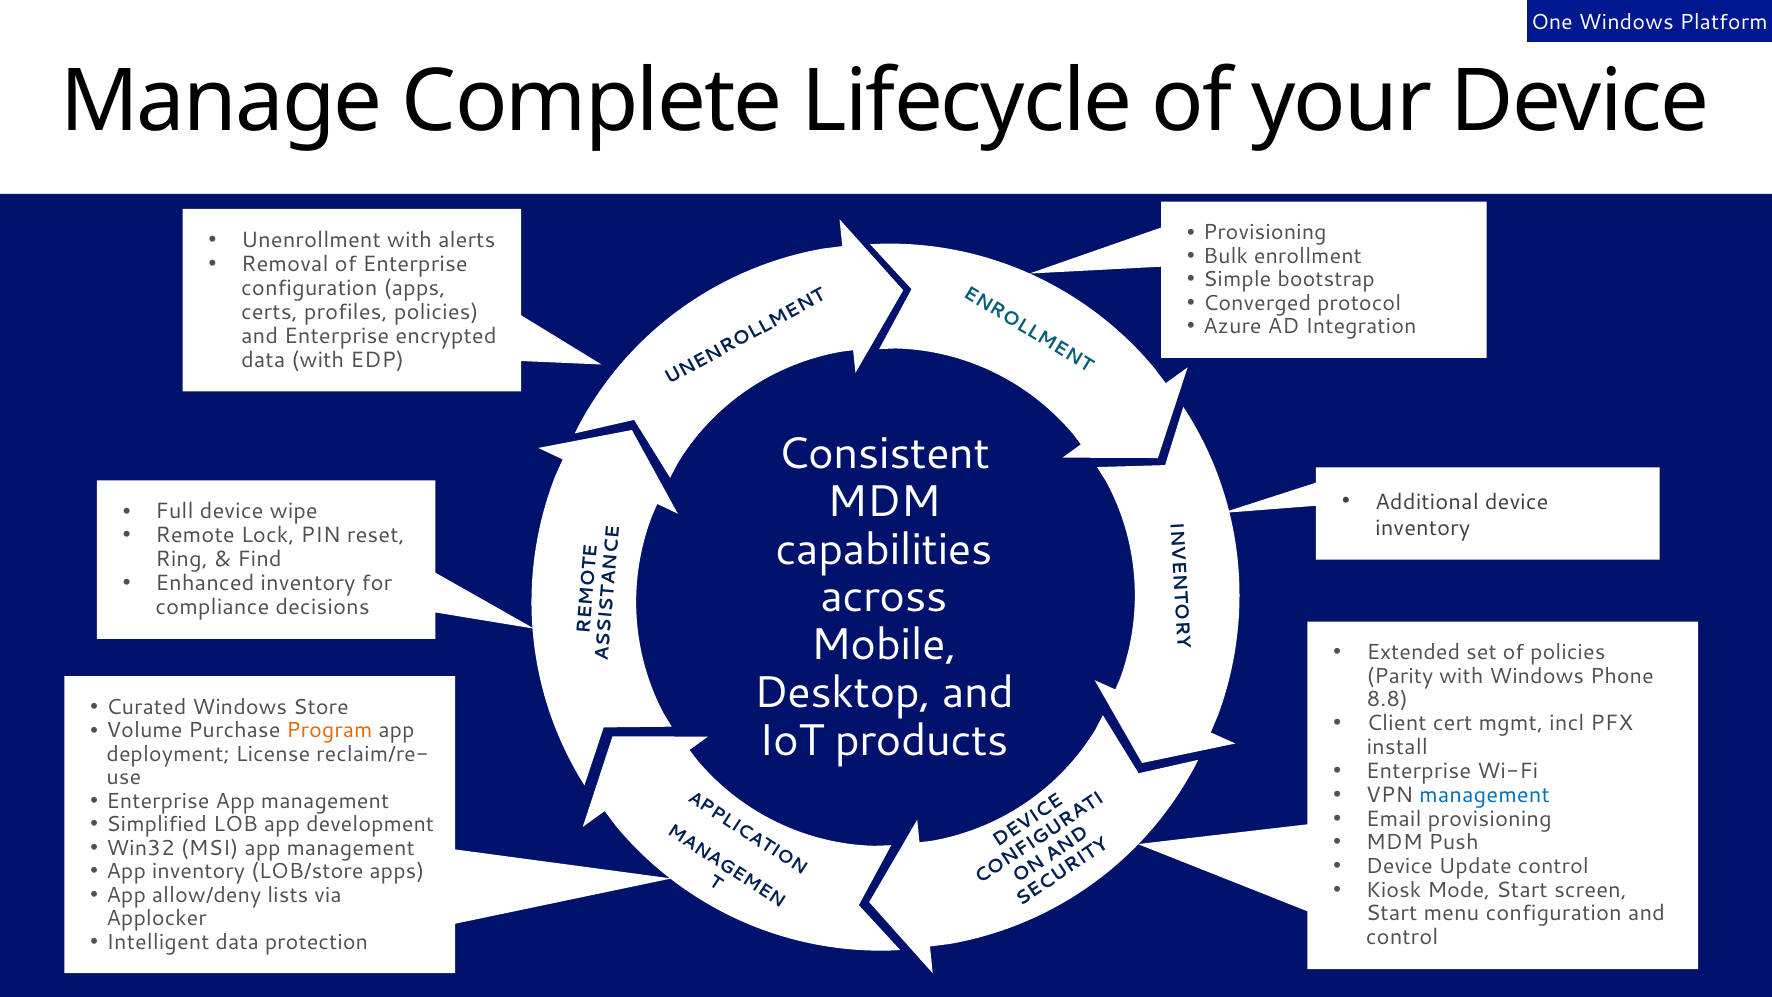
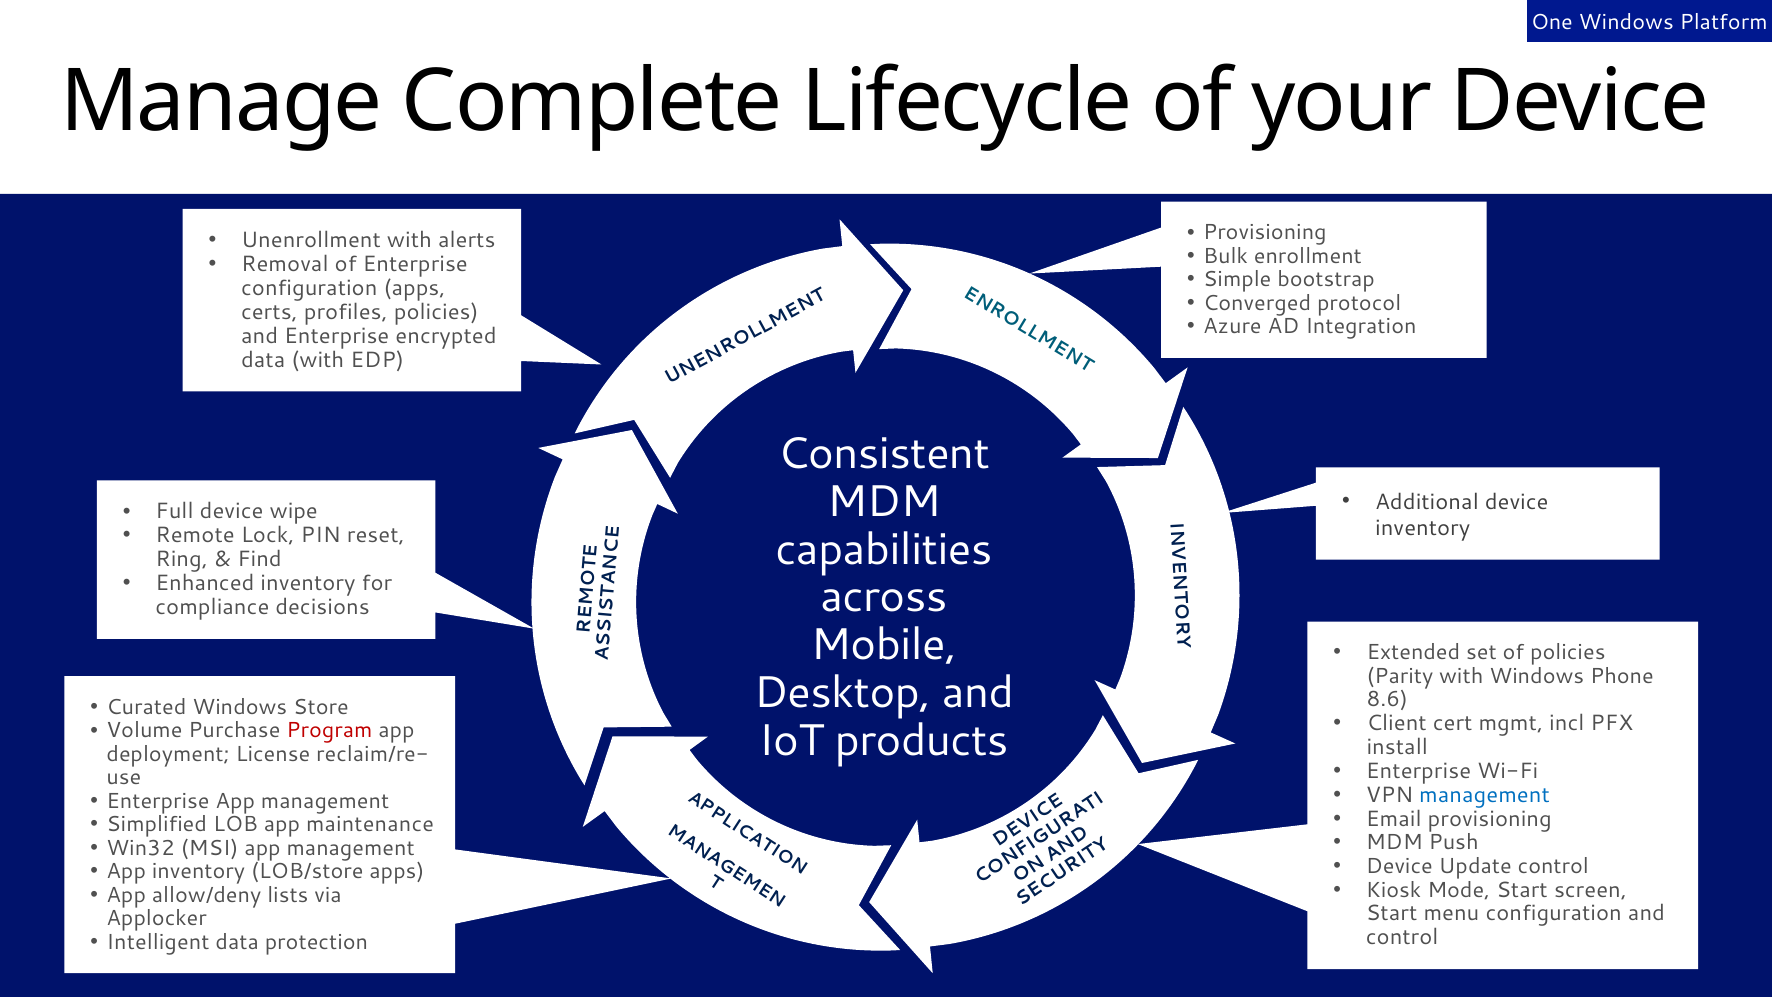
8.8: 8.8 -> 8.6 (1387, 699)
Program colour: orange -> red (329, 730)
development: development -> maintenance (370, 824)
